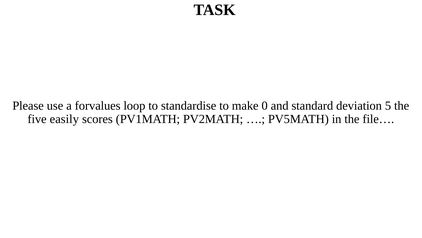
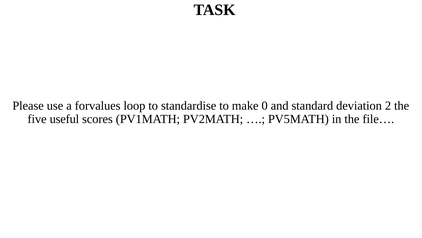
5: 5 -> 2 (388, 106)
easily: easily -> useful (64, 119)
